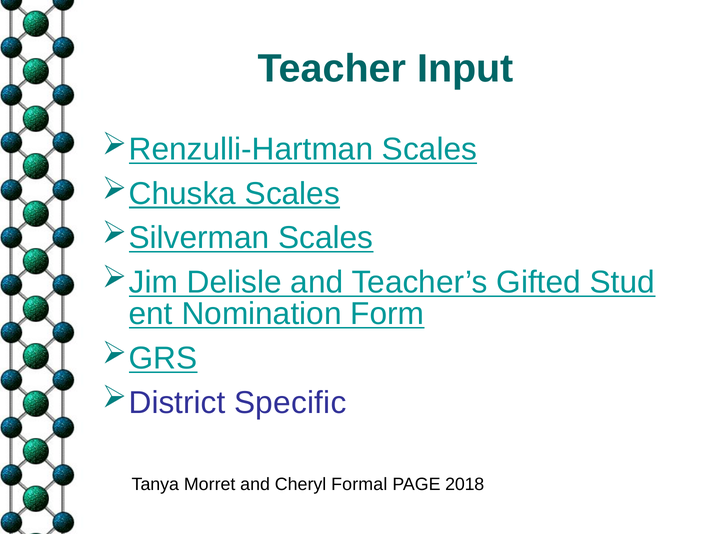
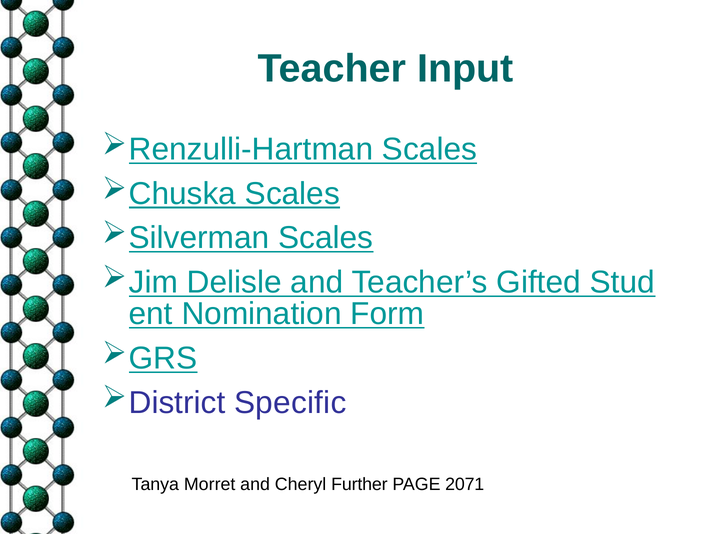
Formal: Formal -> Further (359, 484)
2018: 2018 -> 2071 (465, 484)
